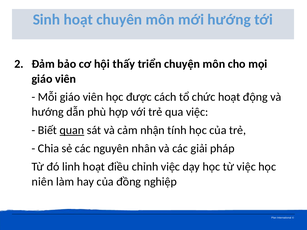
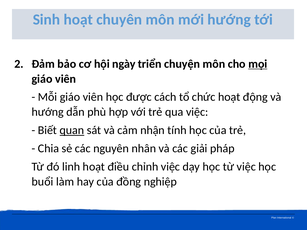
thấy: thấy -> ngày (124, 64)
mọi underline: none -> present (258, 64)
niên: niên -> buổi (43, 182)
